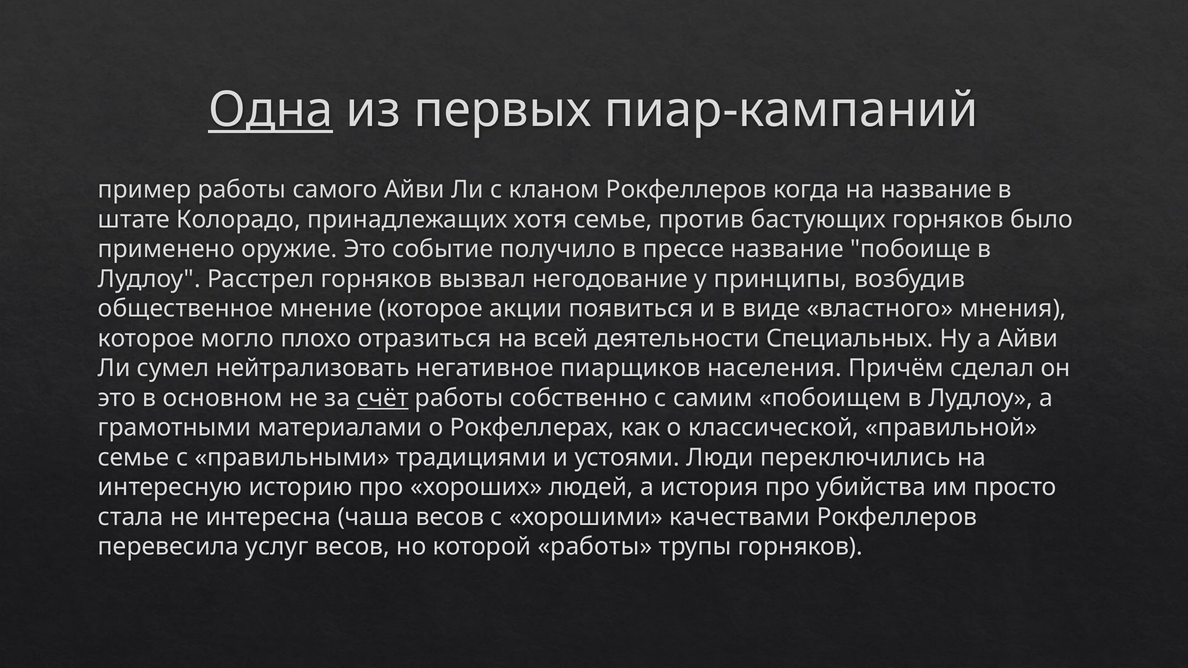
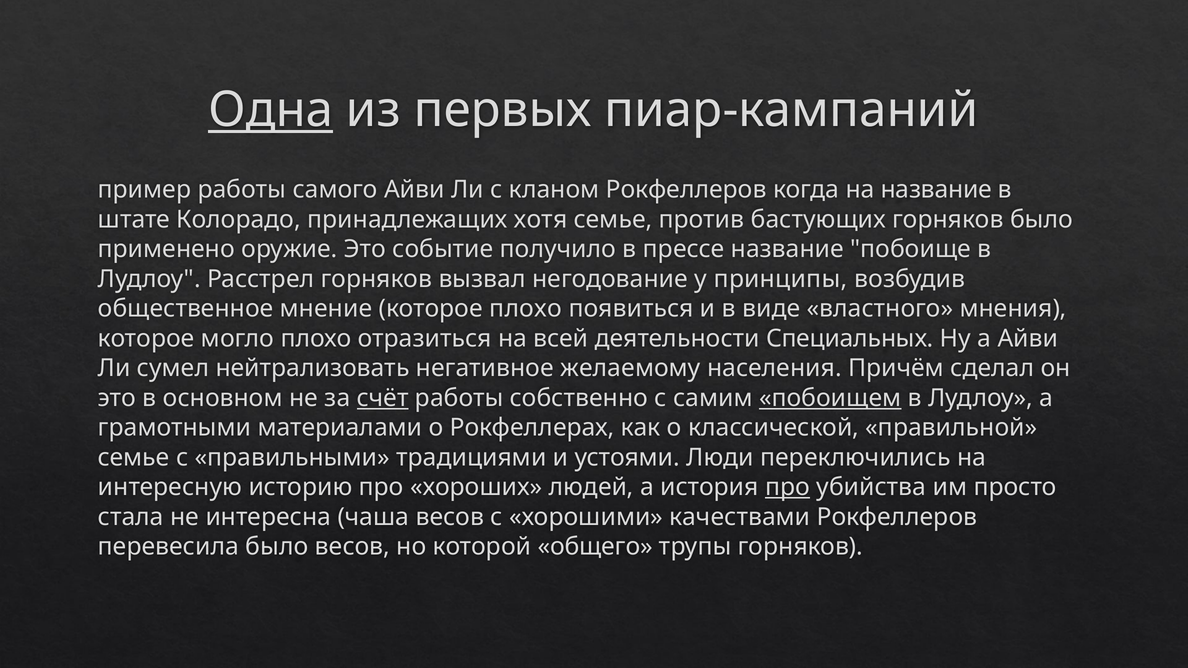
которое акции: акции -> плохо (526, 309)
пиарщиков: пиарщиков -> желаемому (630, 368)
побоищем underline: none -> present (830, 398)
про underline: none -> present (788, 487)
перевесила услуг: услуг -> было (277, 547)
которой работы: работы -> общего (595, 547)
